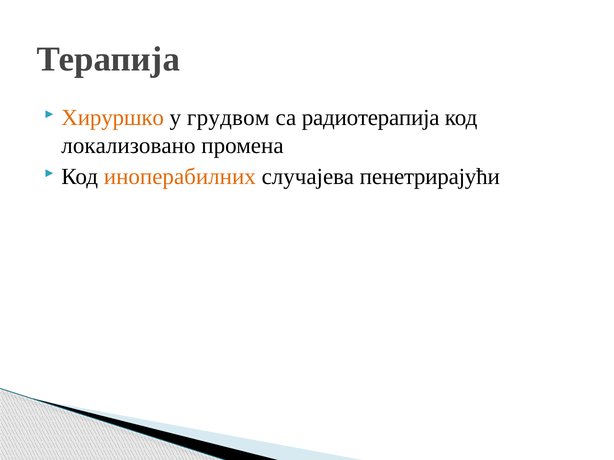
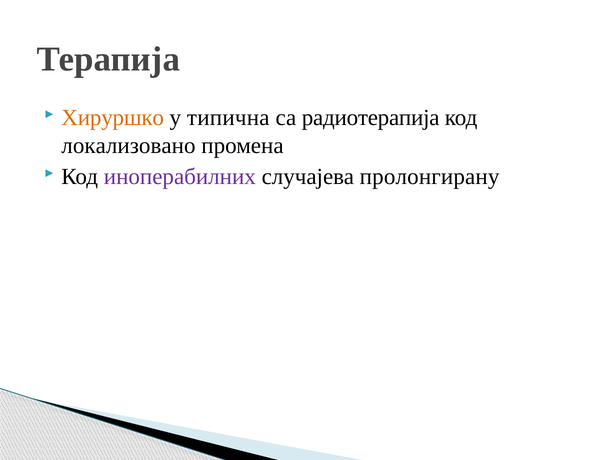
грудвом: грудвом -> типична (228, 118)
иноперабилних colour: orange -> purple (180, 177)
пенетрирајући: пенетрирајући -> пролонгирану (430, 177)
